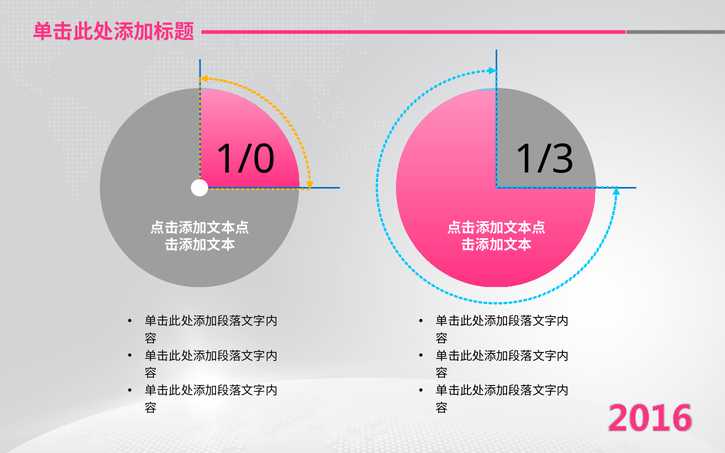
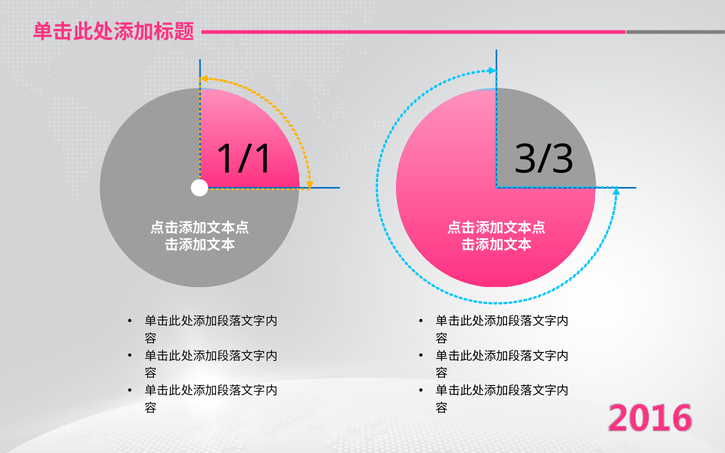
1/0: 1/0 -> 1/1 (245, 159)
1/3: 1/3 -> 3/3 (545, 159)
